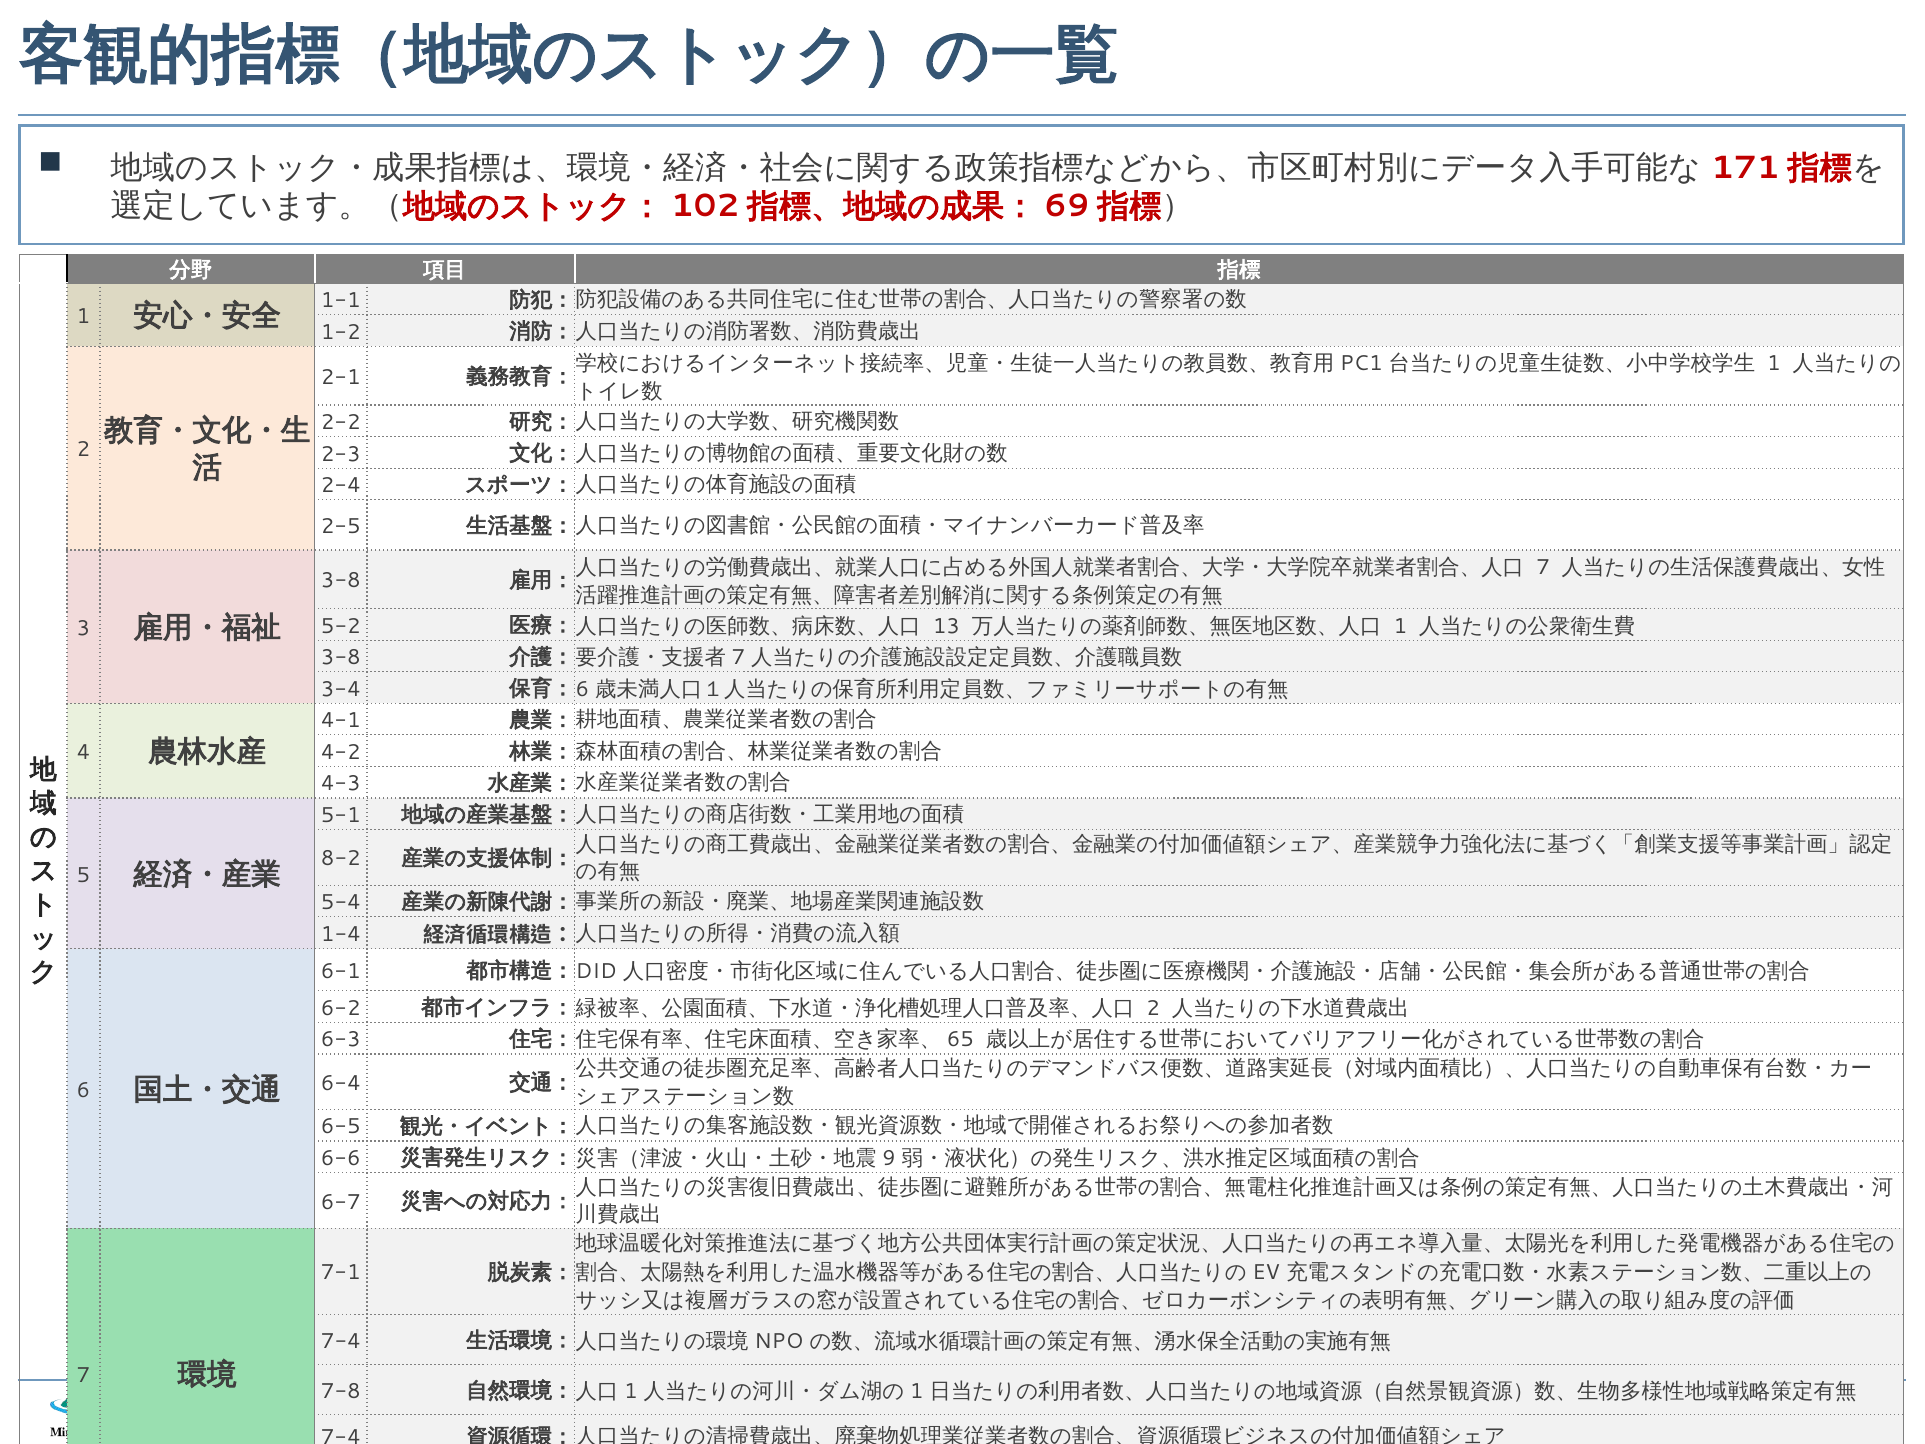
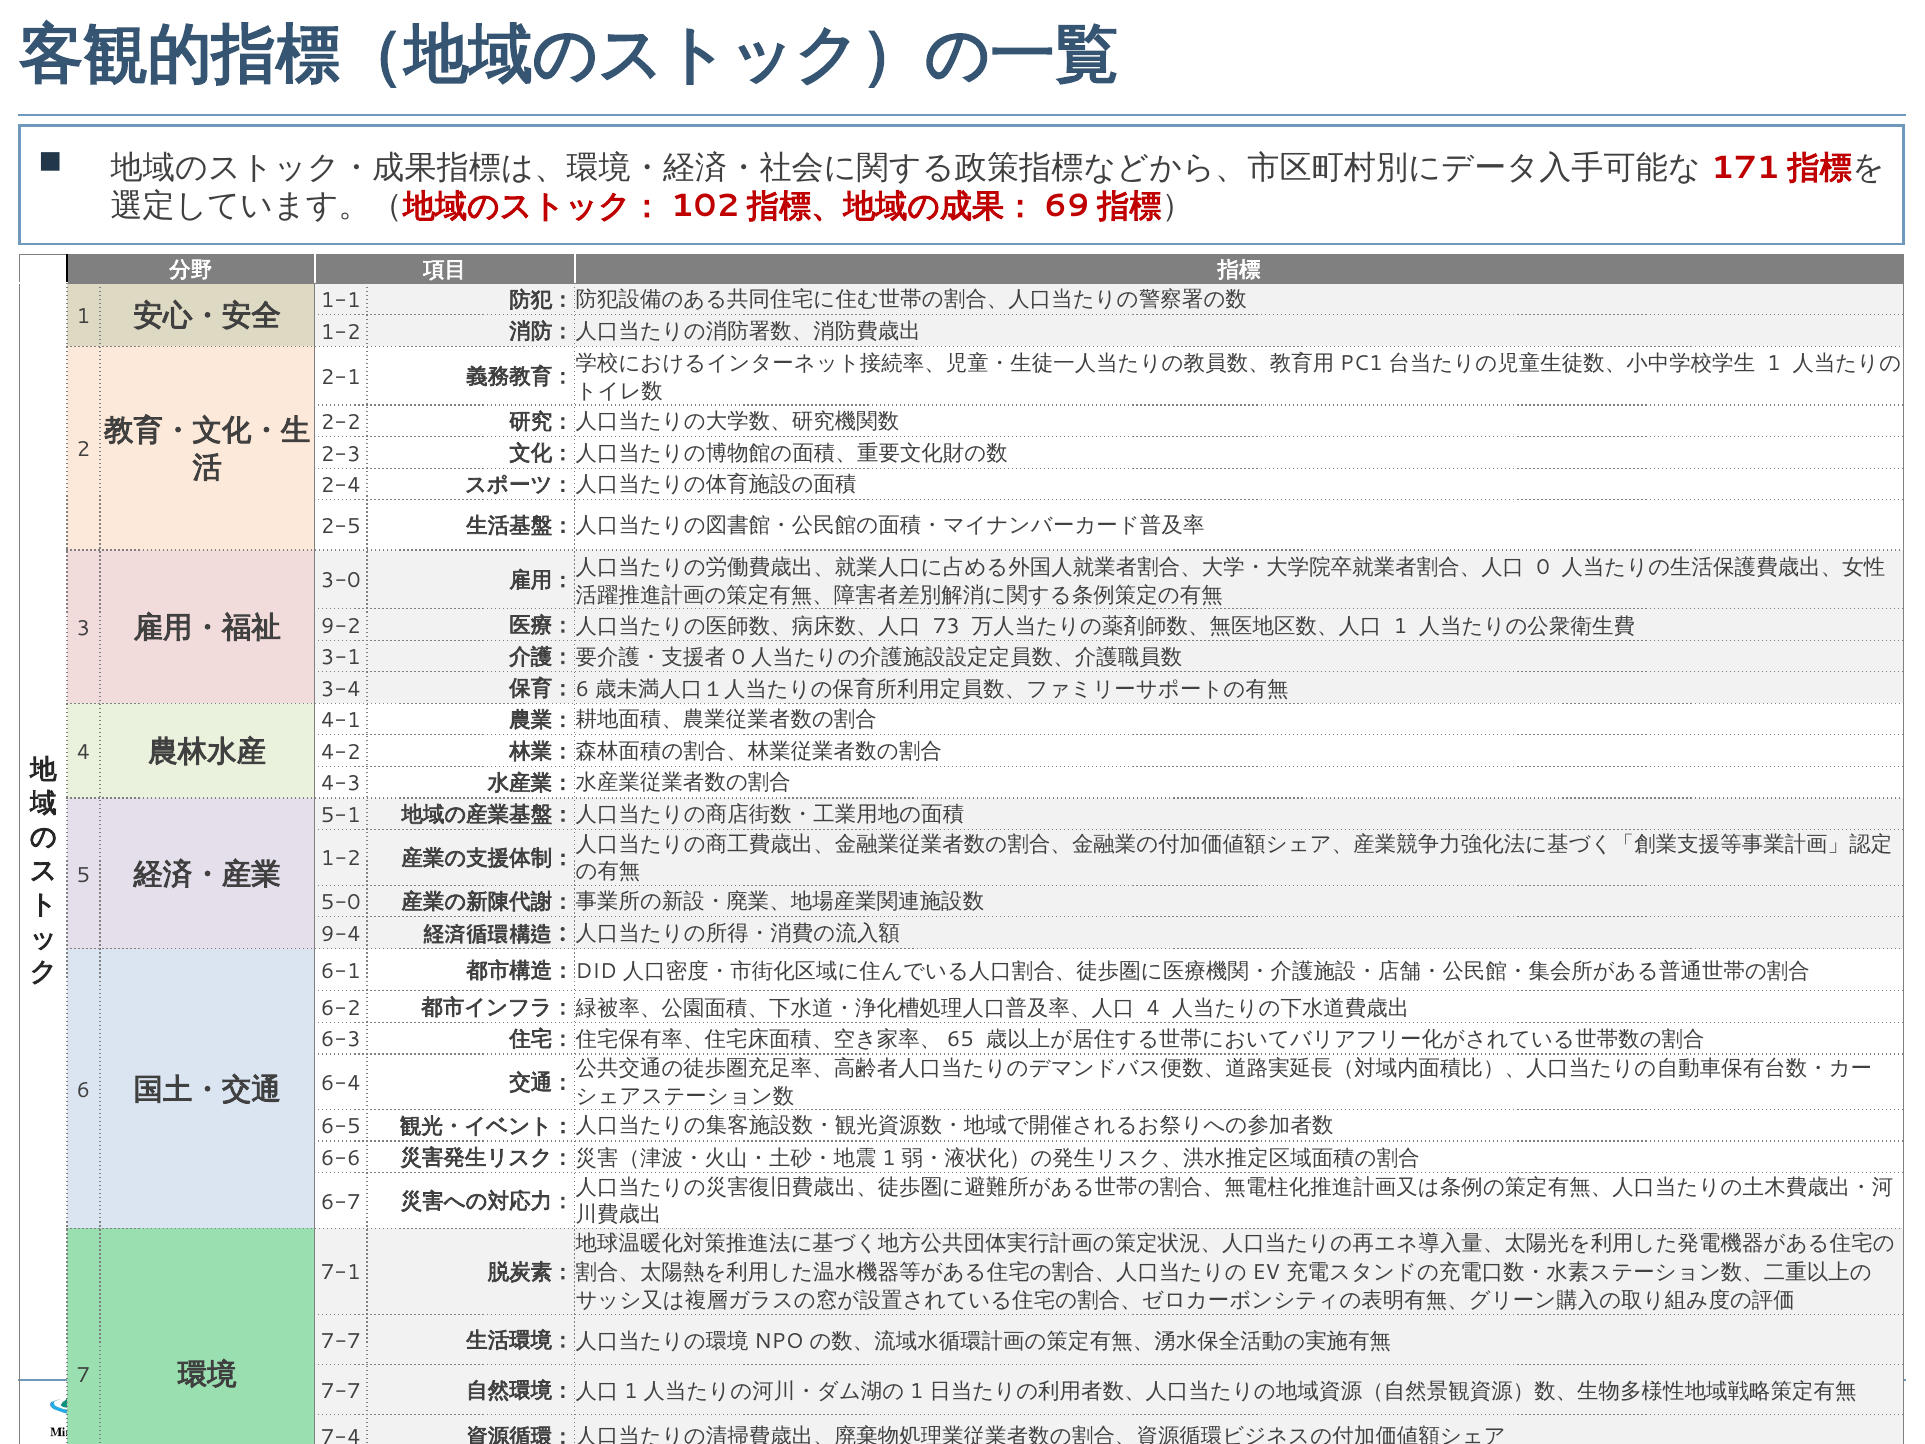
7: 7 -> 0 (1543, 567)
3-8: 3-8 -> 3-0 (341, 581)
5-2: 5-2 -> 9-2 (341, 626)
13: 13 -> 73 (946, 626)
3-8: 3-8 -> 3-1 (341, 658)
7: 7 -> 0 (738, 658)
8-2: 8-2 -> 1-2 (341, 859)
5-4: 5-4 -> 5-0 (341, 902)
1-4: 1-4 -> 9-4 (341, 934)
2: 2 -> 4 (1153, 1008)
9: 9 -> 1 (889, 1158)
7-4: 7-4 -> 7-7 (341, 1341)
7-8: 7-8 -> 7-7 (341, 1391)
